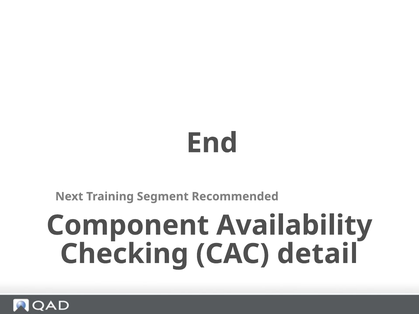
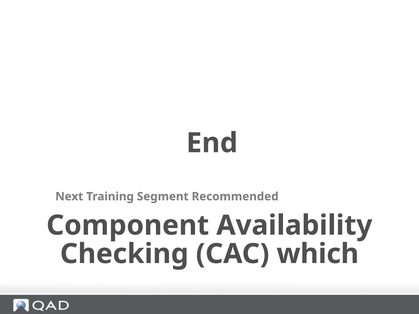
detail: detail -> which (318, 254)
